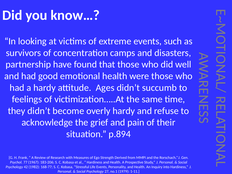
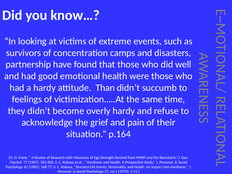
Ages: Ages -> Than (105, 88)
p.894: p.894 -> p.164 (120, 134)
